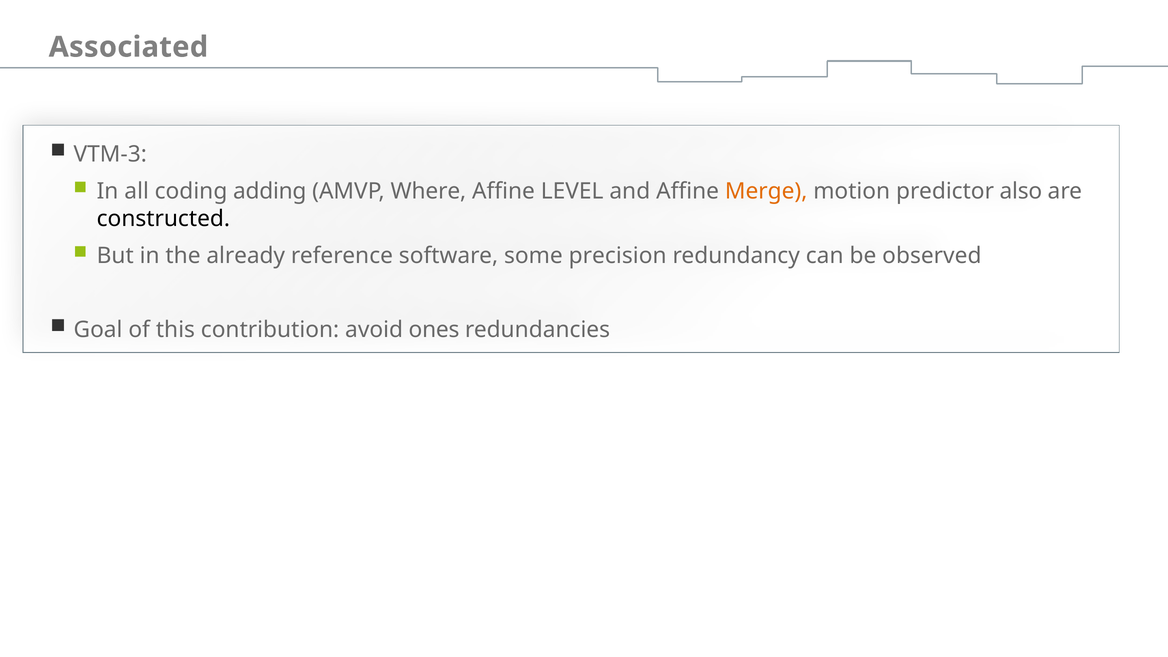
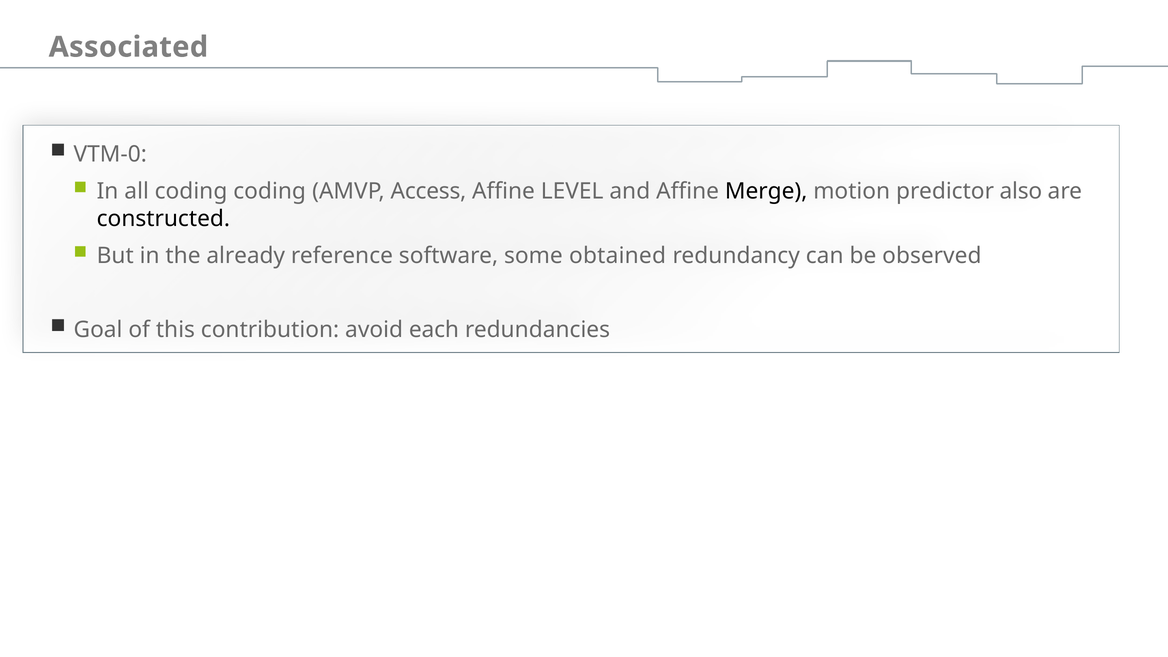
VTM-3: VTM-3 -> VTM-0 (110, 154)
coding adding: adding -> coding (270, 191)
Where: Where -> Access (428, 191)
Merge colour: orange -> black (766, 191)
precision: precision -> obtained (618, 256)
ones: ones -> each (434, 330)
